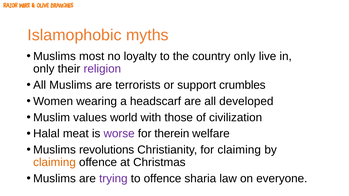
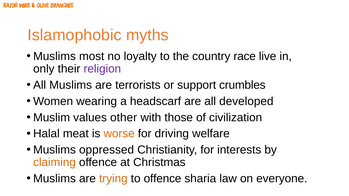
country only: only -> race (245, 56)
world: world -> other (124, 118)
worse colour: purple -> orange (119, 134)
therein: therein -> driving (172, 134)
revolutions: revolutions -> oppressed (107, 150)
for claiming: claiming -> interests (239, 150)
trying colour: purple -> orange (113, 179)
